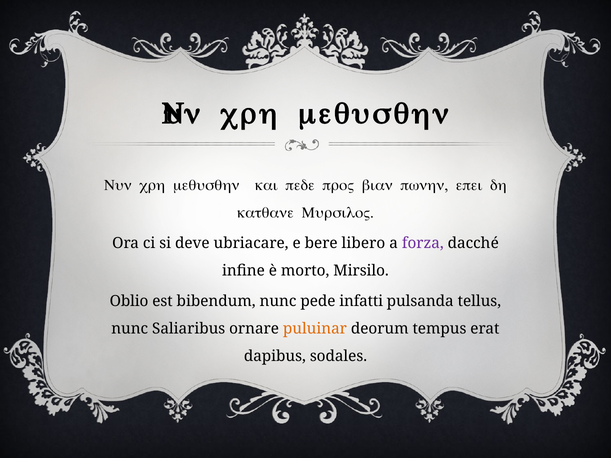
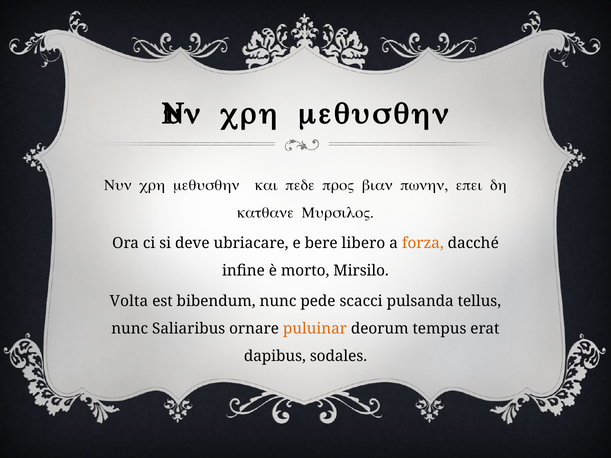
forza colour: purple -> orange (423, 243)
Oblio: Oblio -> Volta (129, 301)
infatti: infatti -> scacci (361, 301)
